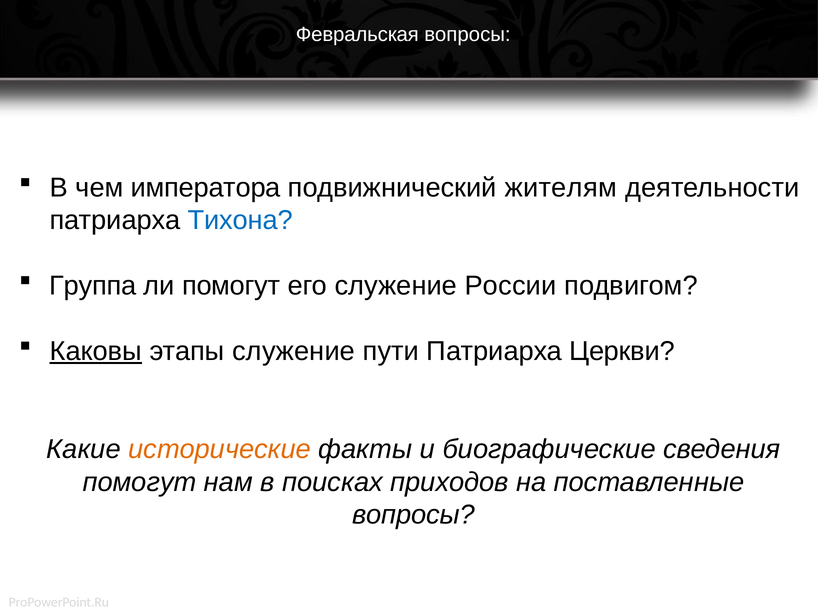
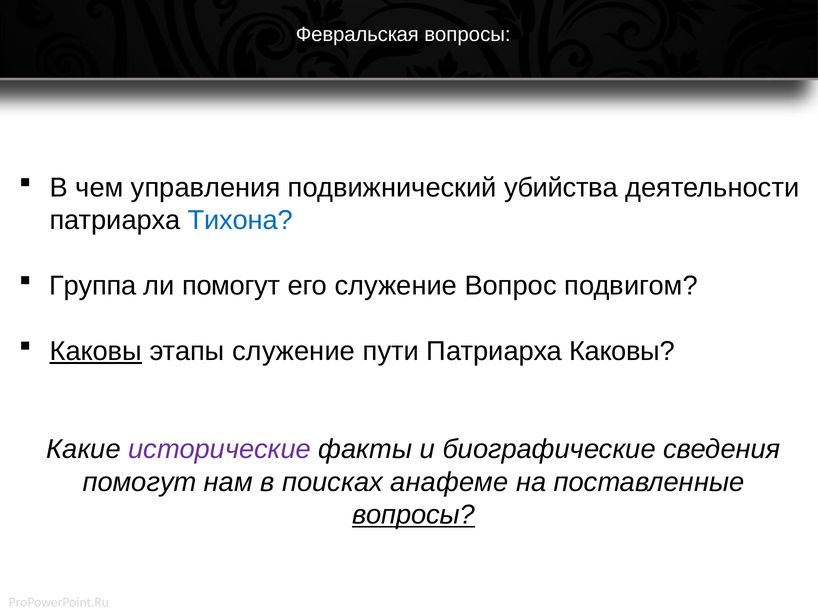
императора: императора -> управления (206, 187)
жителям: жителям -> убийства (561, 187)
России: России -> Вопрос (511, 286)
Патриарха Церкви: Церкви -> Каковы (622, 351)
исторические colour: orange -> purple (220, 449)
приходов: приходов -> анафеме (449, 482)
вопросы underline: none -> present (414, 515)
